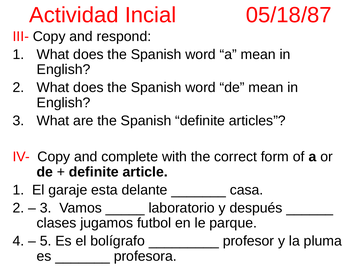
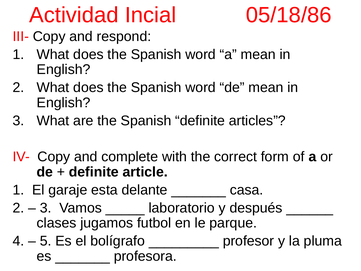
05/18/87: 05/18/87 -> 05/18/86 (289, 15)
